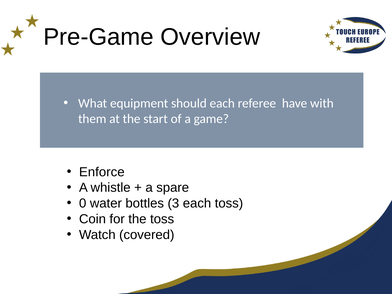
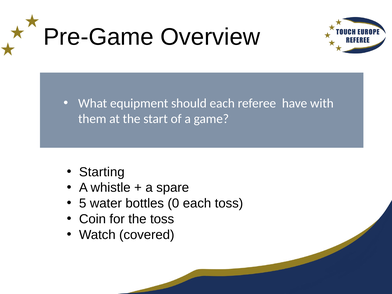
Enforce: Enforce -> Starting (102, 172)
0: 0 -> 5 (83, 203)
3: 3 -> 0 (173, 203)
